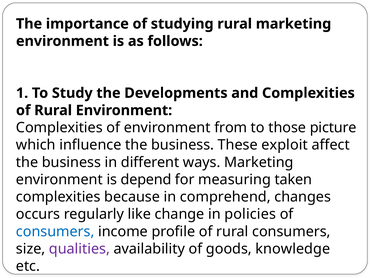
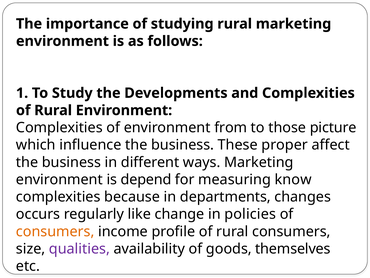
exploit: exploit -> proper (285, 145)
taken: taken -> know (293, 179)
comprehend: comprehend -> departments (225, 197)
consumers colour: blue -> orange (55, 231)
knowledge: knowledge -> themselves (293, 248)
